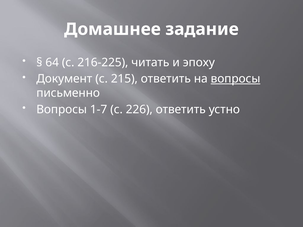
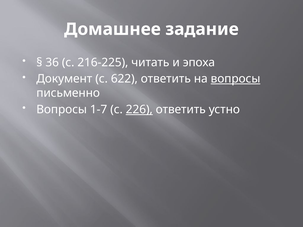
64: 64 -> 36 (52, 62)
эпоху: эпоху -> эпоха (199, 62)
215: 215 -> 622 (124, 79)
226 underline: none -> present (139, 110)
